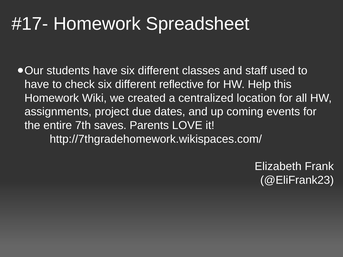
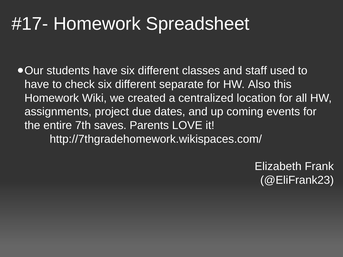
reflective: reflective -> separate (181, 84)
Help: Help -> Also (259, 84)
